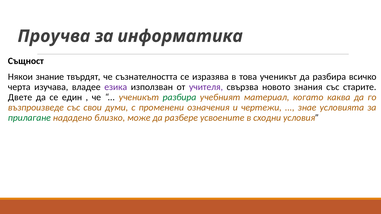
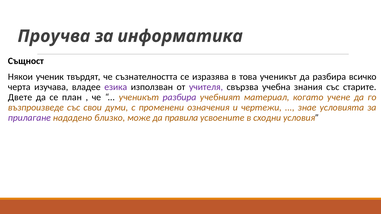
знание: знание -> ученик (50, 77)
новото: новото -> учебна (276, 87)
един: един -> план (72, 97)
разбира colour: green -> purple (179, 97)
каква: каква -> учене (339, 97)
прилагане colour: green -> purple (29, 118)
разбере: разбере -> правила (181, 118)
